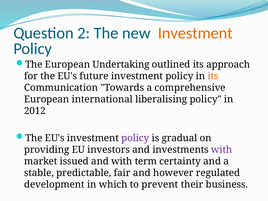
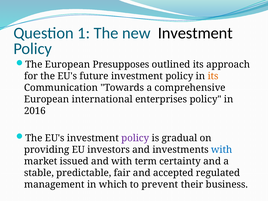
2: 2 -> 1 (84, 33)
Investment colour: orange -> black (195, 33)
Undertaking: Undertaking -> Presupposes (121, 65)
liberalising: liberalising -> enterprises (161, 99)
2012: 2012 -> 2016 (35, 111)
with colour: purple -> blue (222, 150)
however: however -> accepted (173, 173)
development: development -> management (54, 184)
